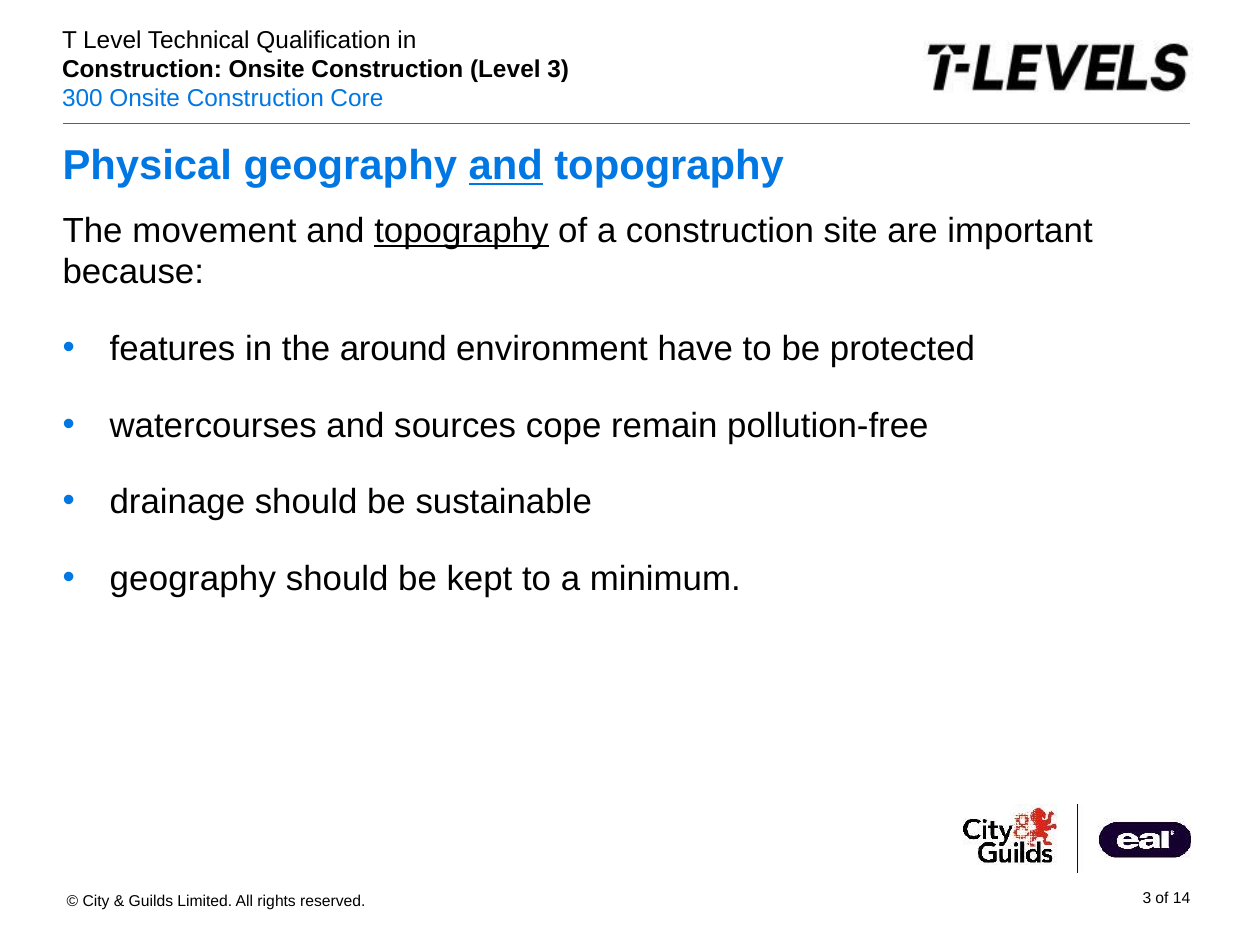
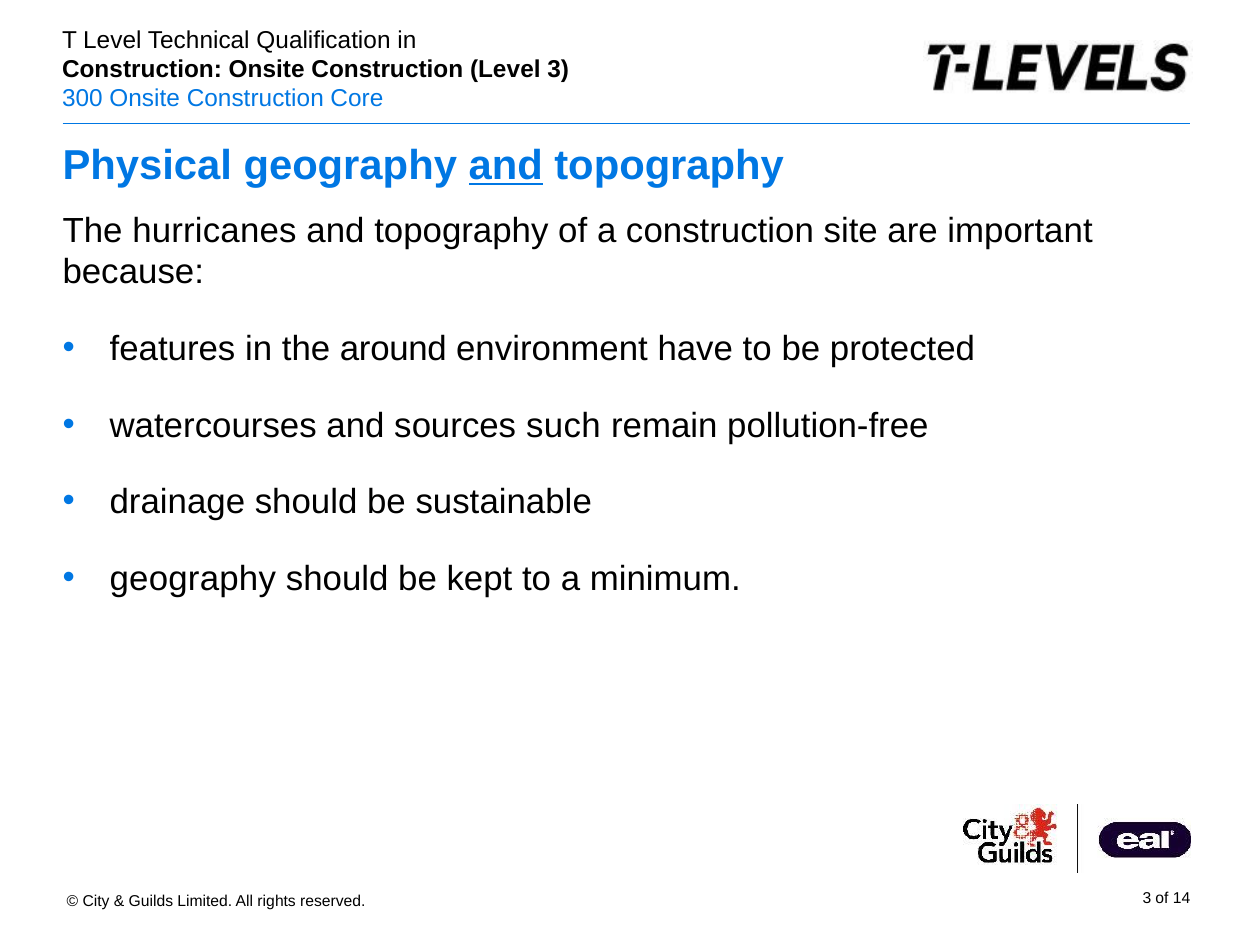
movement: movement -> hurricanes (214, 231)
topography underline: present -> none (461, 231)
cope: cope -> such (563, 426)
